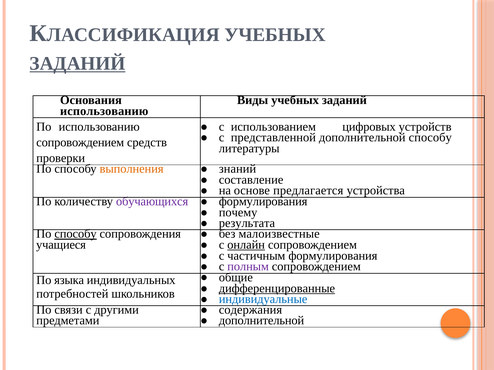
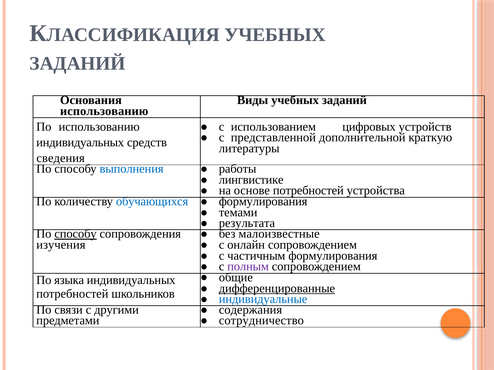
ЗАДАНИЙ underline: present -> none (77, 64)
дополнительной способу: способу -> краткую (430, 138)
сопровождением: сопровождением -> индивидуальных (80, 143)
проверки: проверки -> сведения (61, 158)
выполнения colour: orange -> blue (132, 169)
знаний: знаний -> работы (238, 169)
составление: составление -> лингвистике (251, 180)
основе предлагается: предлагается -> потребностей (308, 191)
обучающихся colour: purple -> blue (152, 202)
почему: почему -> темами (238, 213)
учащиеся: учащиеся -> изучения (61, 245)
онлайн underline: present -> none (246, 245)
дополнительной: дополнительной -> сотрудничество (261, 321)
